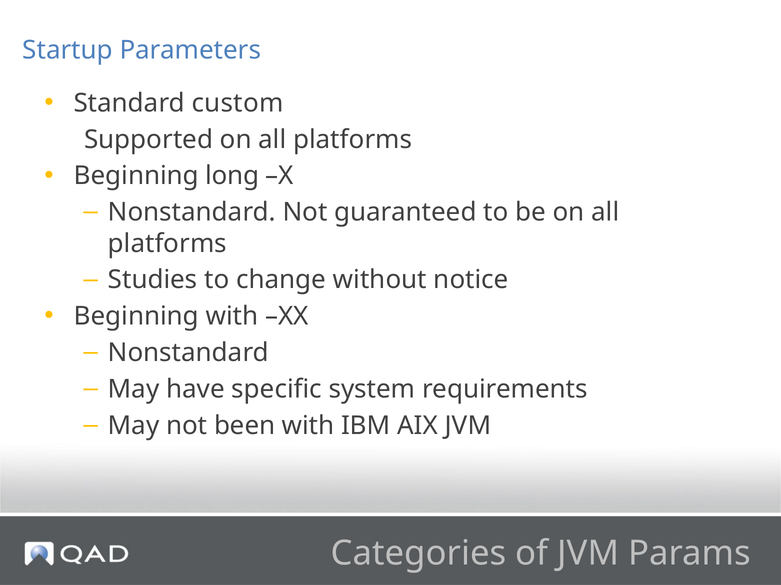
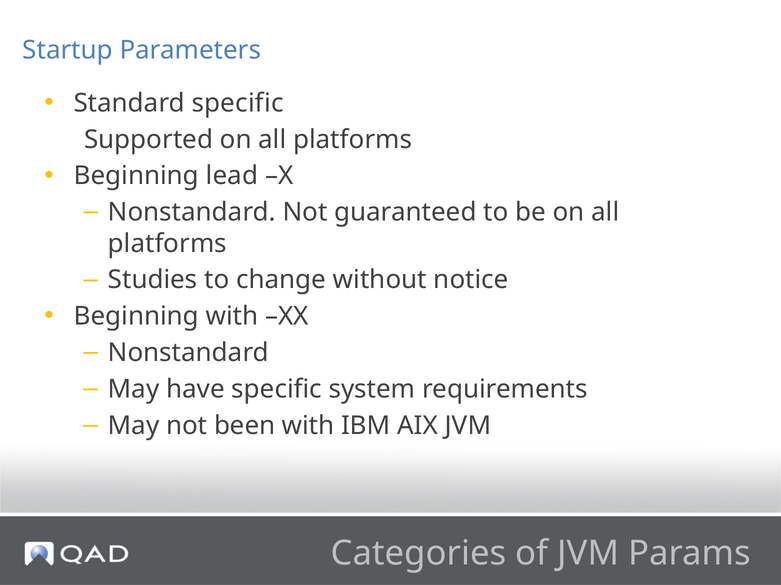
Standard custom: custom -> specific (238, 103)
long: long -> lead (232, 176)
